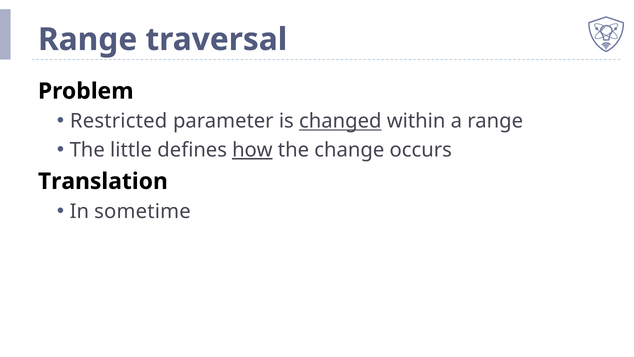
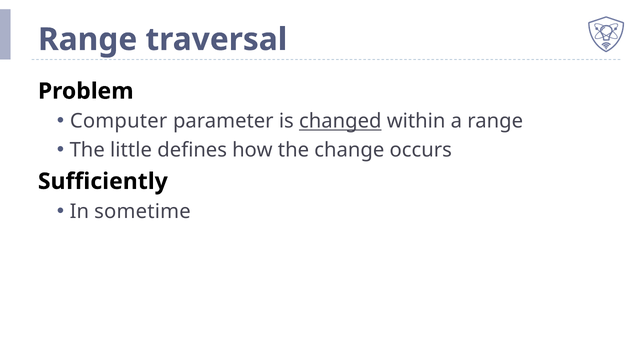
Restricted: Restricted -> Computer (119, 121)
how underline: present -> none (252, 150)
Translation: Translation -> Sufficiently (103, 181)
